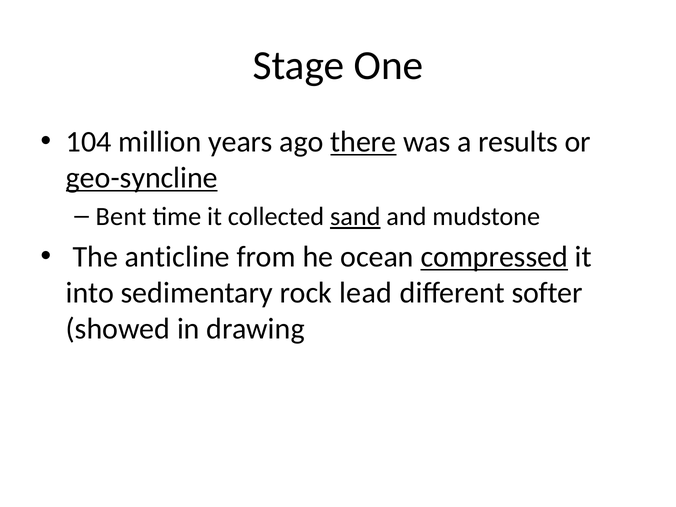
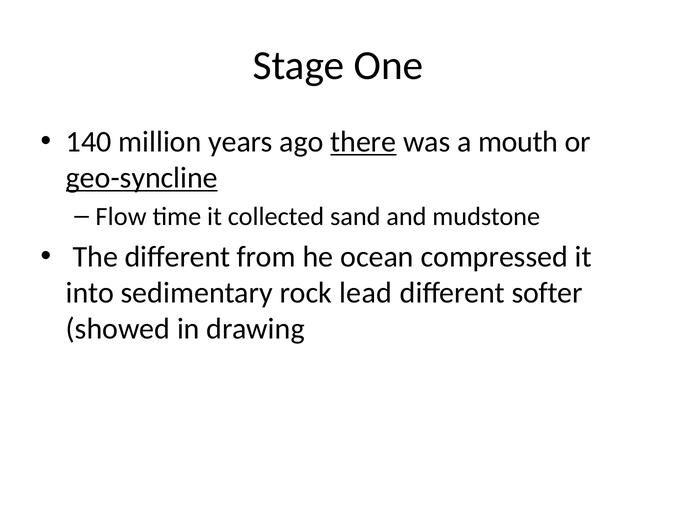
104: 104 -> 140 (89, 142)
results: results -> mouth (518, 142)
Bent: Bent -> Flow (121, 217)
sand underline: present -> none (355, 217)
The anticline: anticline -> different (177, 257)
compressed underline: present -> none (494, 257)
